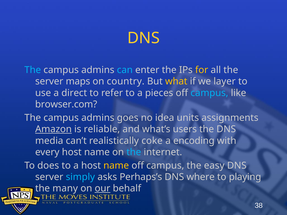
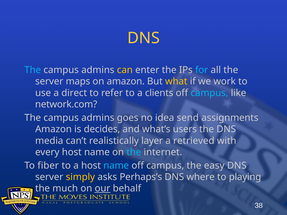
can colour: light blue -> yellow (125, 70)
for colour: yellow -> light blue (202, 70)
on country: country -> amazon (126, 82)
layer: layer -> work (225, 82)
pieces: pieces -> clients (159, 93)
browser.com: browser.com -> network.com (66, 104)
units: units -> send (188, 118)
Amazon underline: present -> none (53, 129)
reliable: reliable -> decides (102, 129)
coke: coke -> layer (152, 141)
encoding: encoding -> retrieved (194, 141)
does: does -> fiber (48, 166)
name colour: yellow -> light blue (116, 166)
simply colour: light blue -> yellow (80, 177)
many: many -> much (65, 189)
